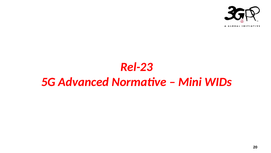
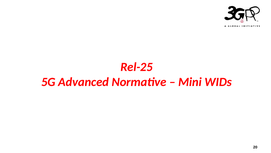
Rel-23: Rel-23 -> Rel-25 (137, 67)
